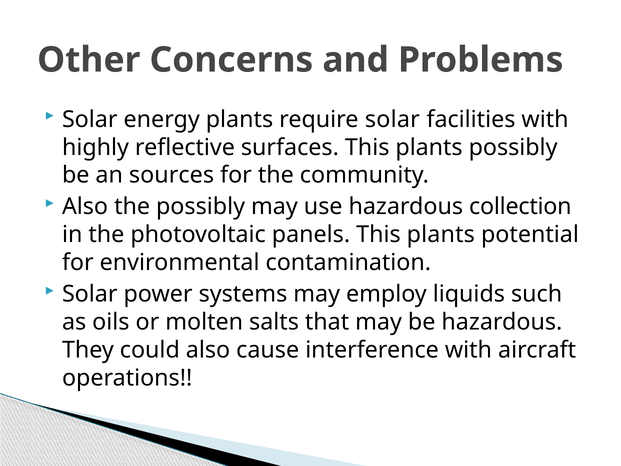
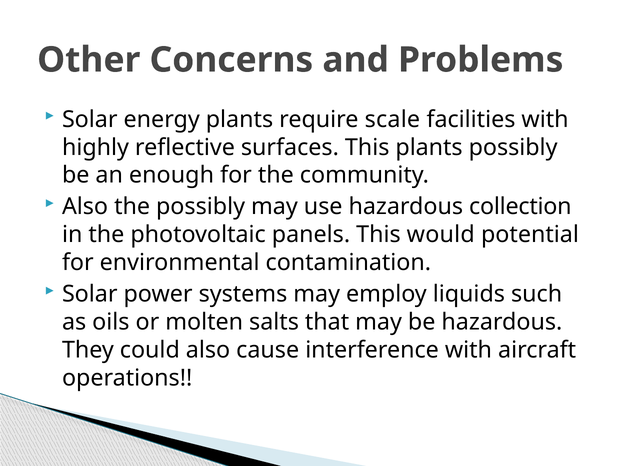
require solar: solar -> scale (392, 119)
sources: sources -> enough (171, 175)
panels This plants: plants -> would (441, 235)
